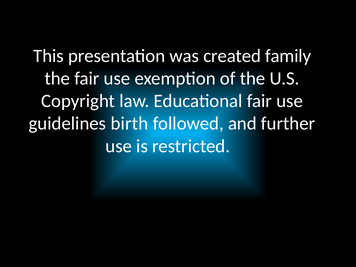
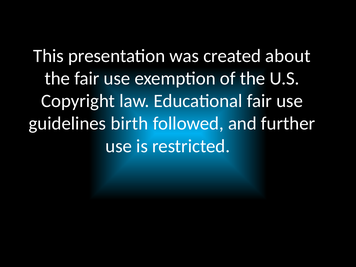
family: family -> about (288, 56)
